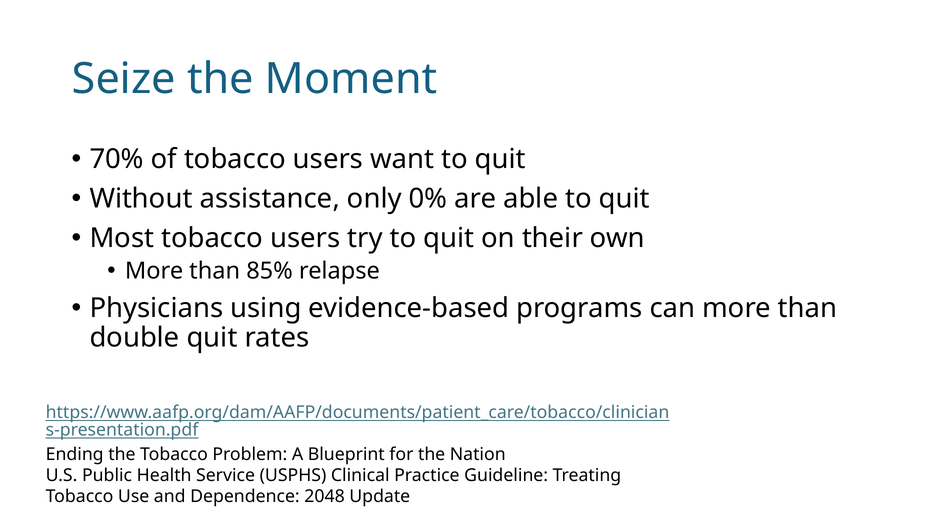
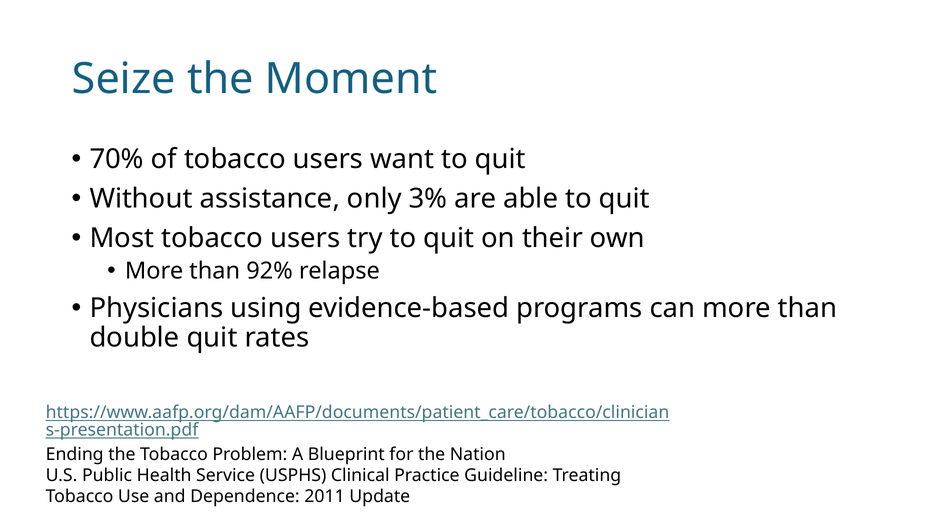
0%: 0% -> 3% (428, 199)
85%: 85% -> 92% (270, 271)
2048: 2048 -> 2011 (325, 497)
